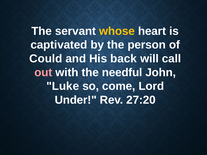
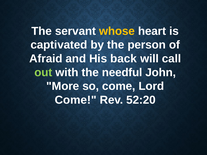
Could: Could -> Afraid (46, 59)
out colour: pink -> light green (43, 73)
Luke: Luke -> More (63, 86)
Under: Under -> Come (76, 100)
27:20: 27:20 -> 52:20 (141, 100)
